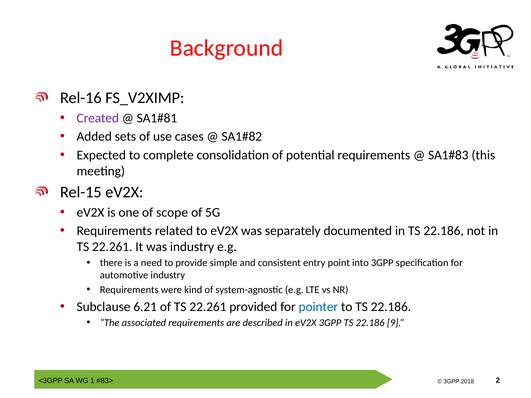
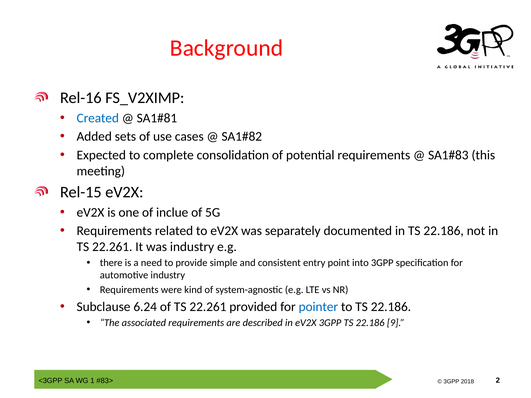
Created colour: purple -> blue (98, 118)
scope: scope -> inclue (172, 212)
6.21: 6.21 -> 6.24 (145, 307)
